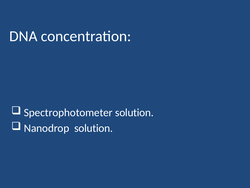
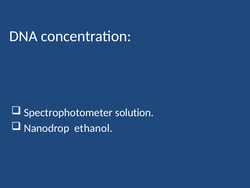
Nanodrop solution: solution -> ethanol (93, 128)
